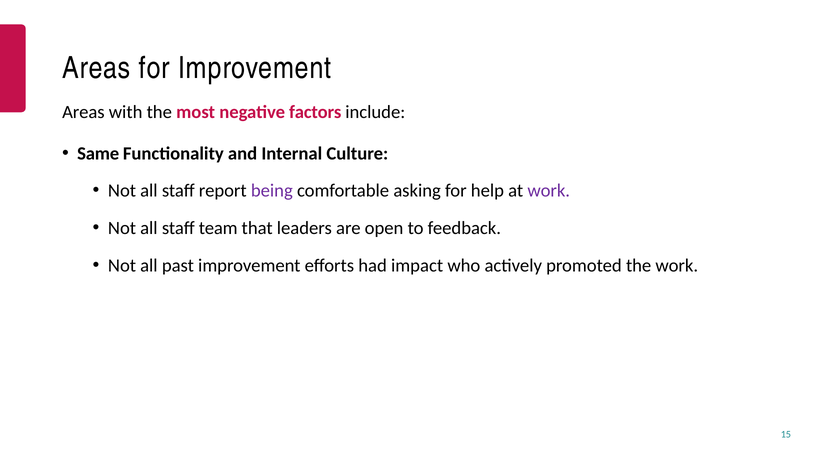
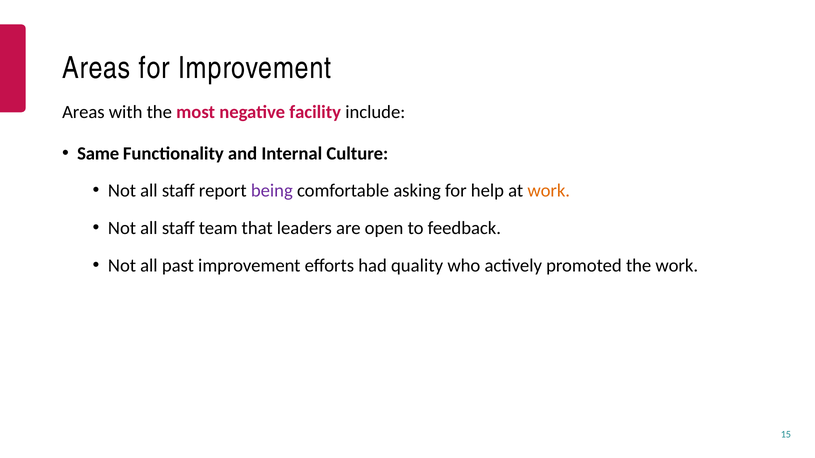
factors: factors -> facility (315, 112)
work colour: purple -> orange (549, 191)
impact: impact -> quality (417, 266)
